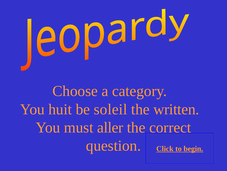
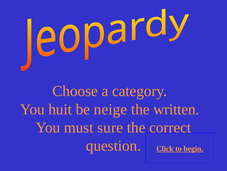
soleil: soleil -> neige (110, 109)
aller: aller -> sure (110, 127)
